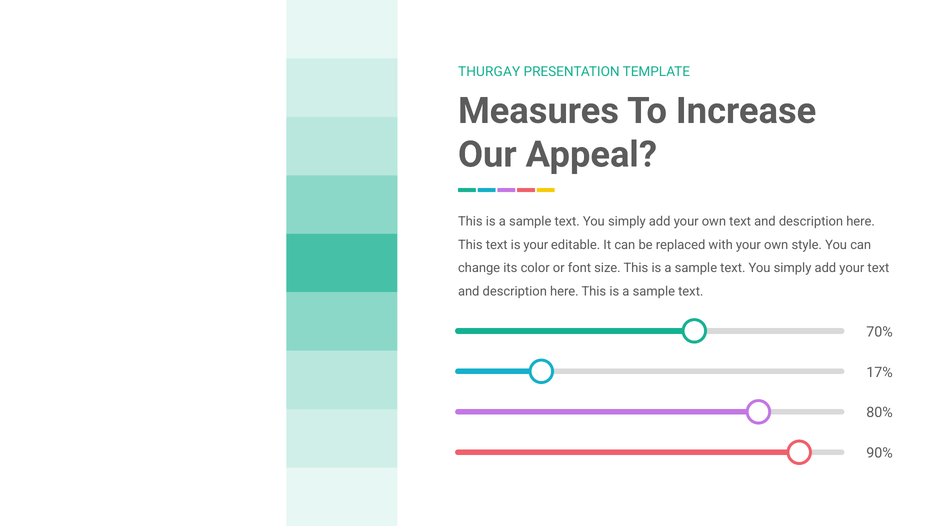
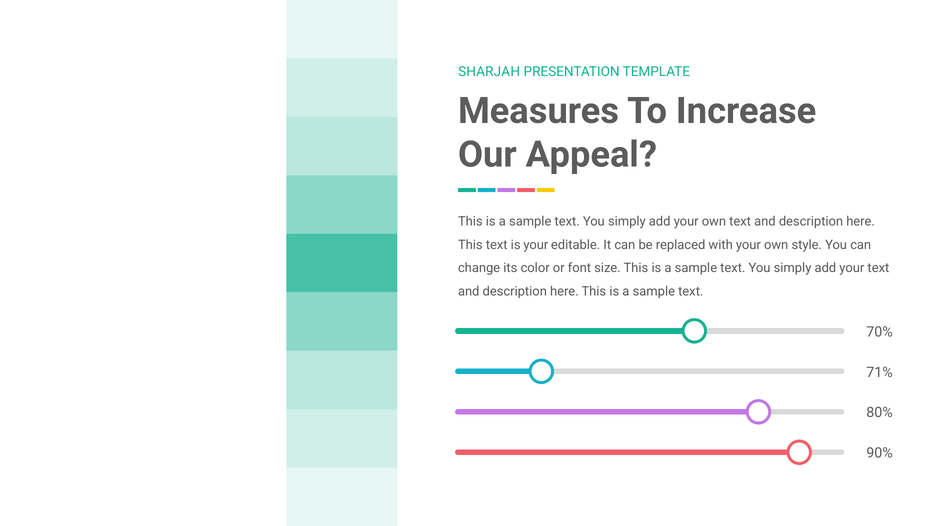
THURGAY: THURGAY -> SHARJAH (489, 72)
17%: 17% -> 71% (880, 372)
